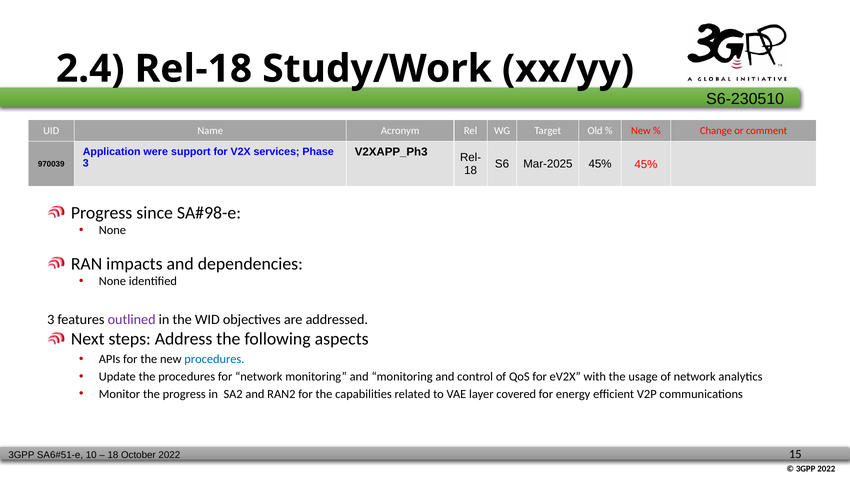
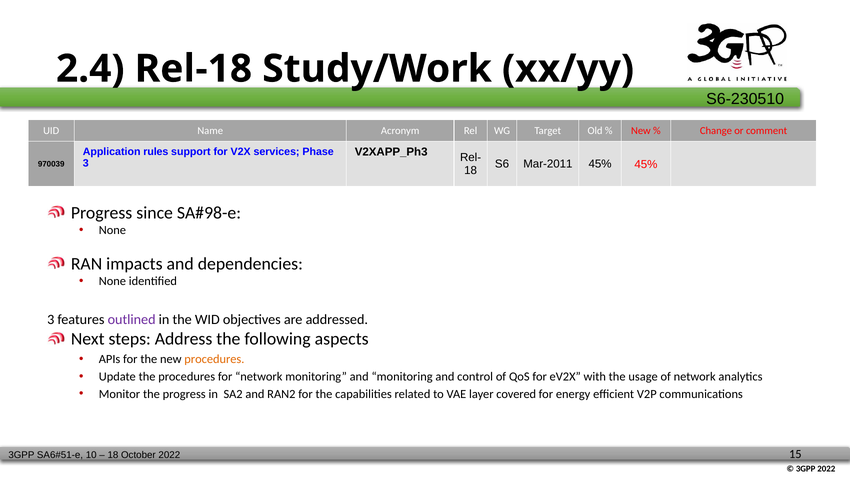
were: were -> rules (156, 152)
Mar-2025: Mar-2025 -> Mar-2011 (548, 164)
procedures colour: blue -> orange (214, 359)
